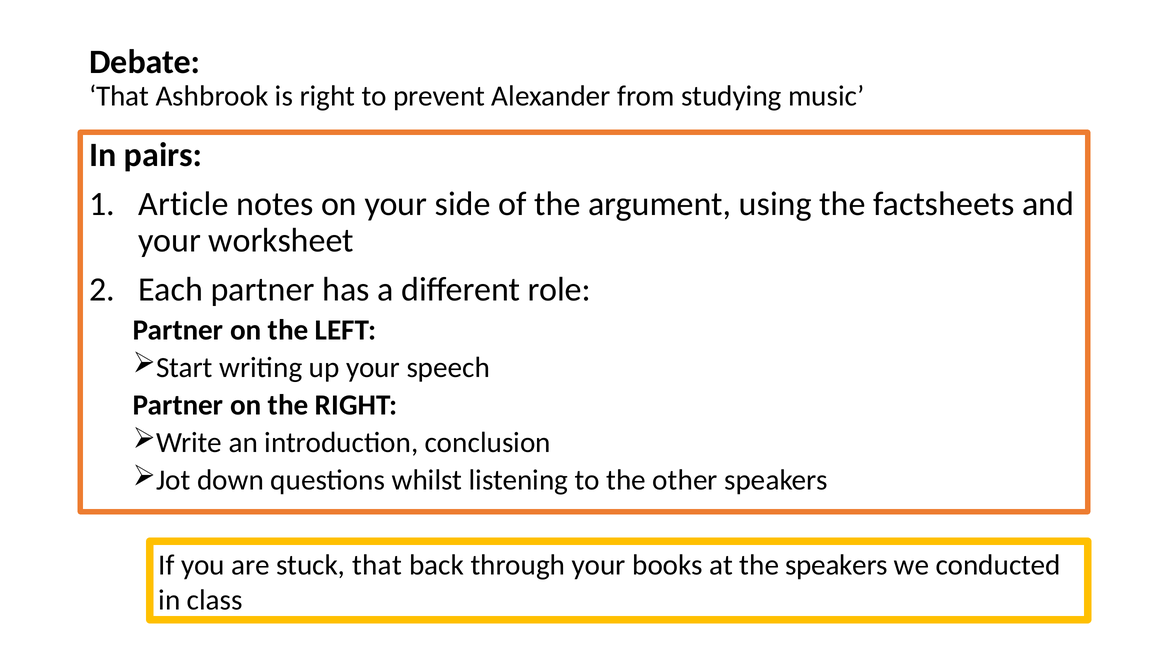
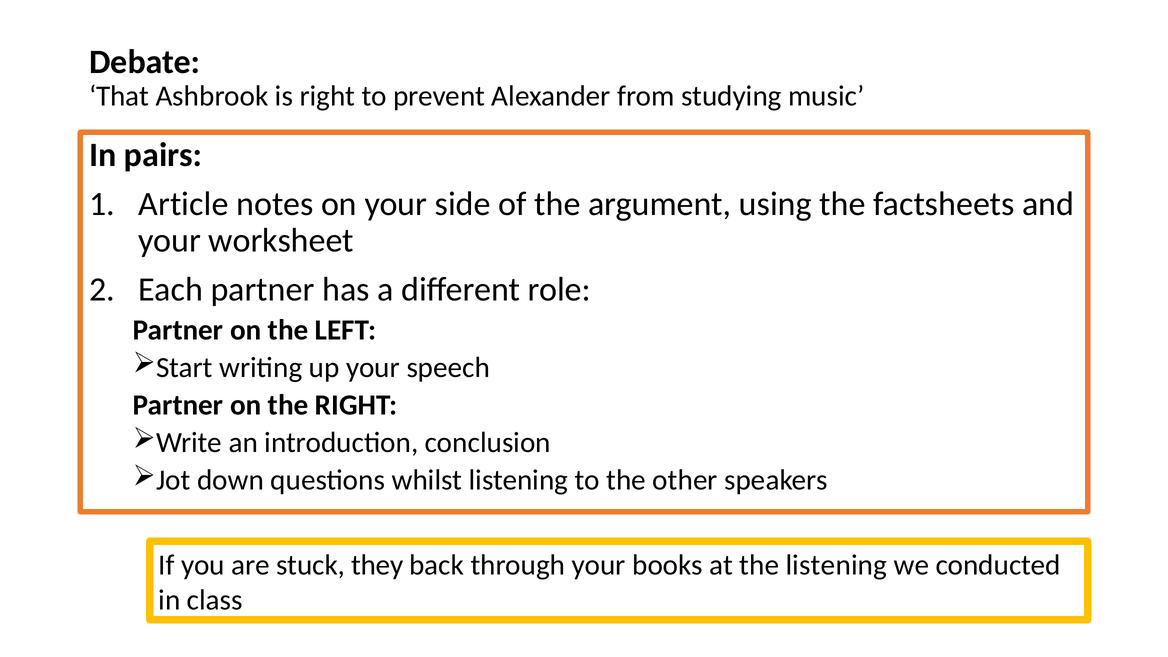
stuck that: that -> they (377, 565)
the speakers: speakers -> listening (836, 565)
